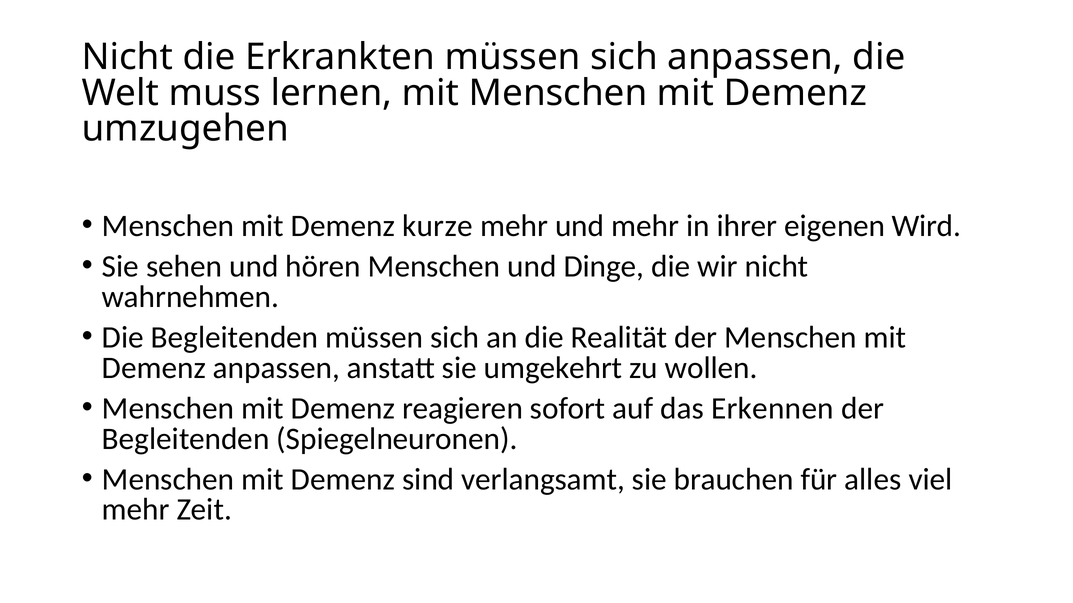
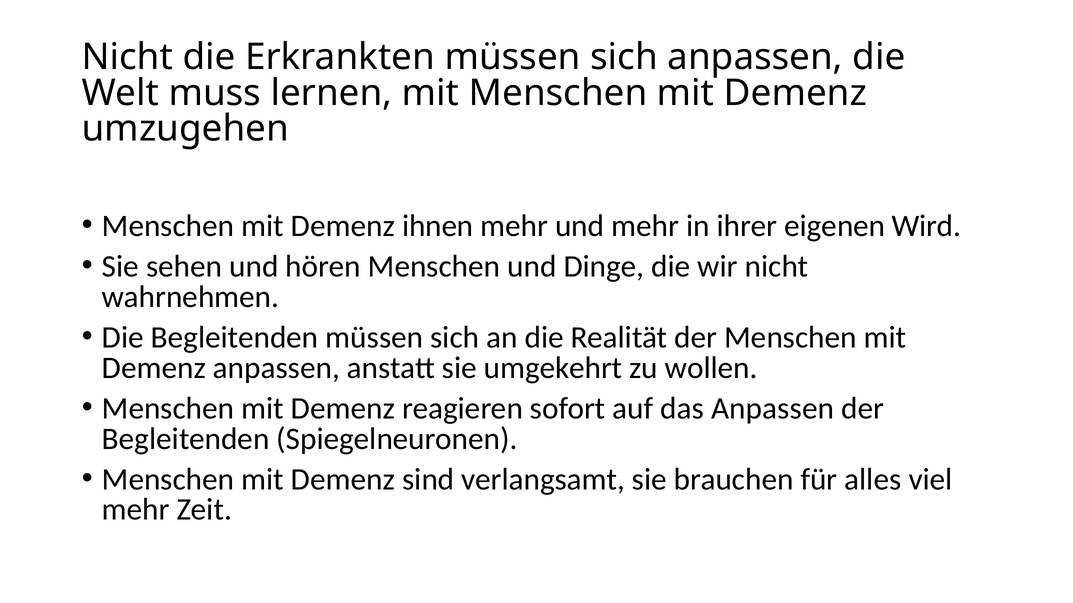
kurze: kurze -> ihnen (438, 226)
das Erkennen: Erkennen -> Anpassen (773, 409)
